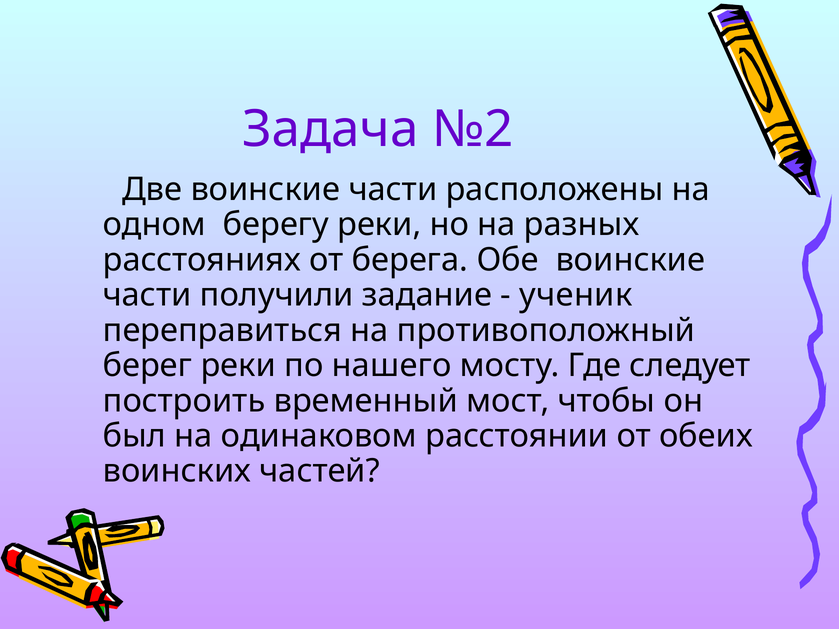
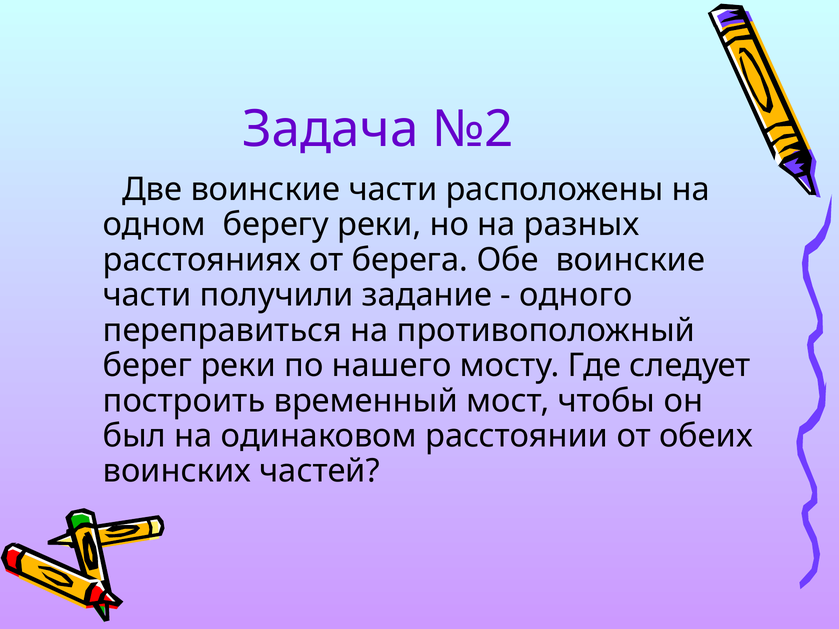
ученик: ученик -> одного (576, 295)
